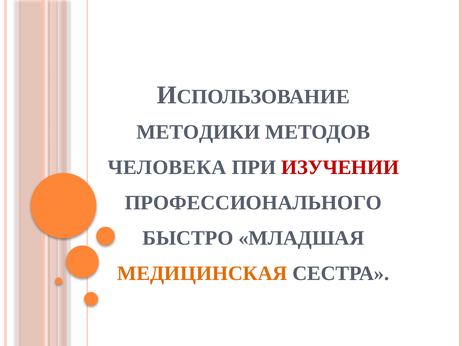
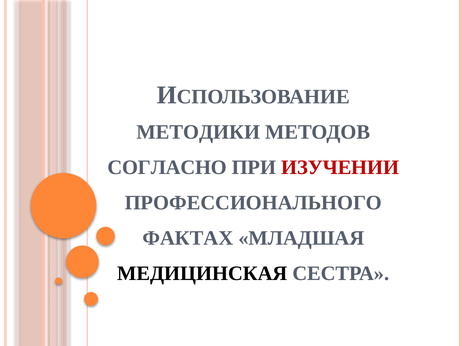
ЧЕЛОВЕКА: ЧЕЛОВЕКА -> СОГЛАСНО (167, 168)
БЫСТРО: БЫСТРО -> ФАКТАХ (188, 238)
МЕДИЦИНСКАЯ colour: orange -> black (202, 274)
